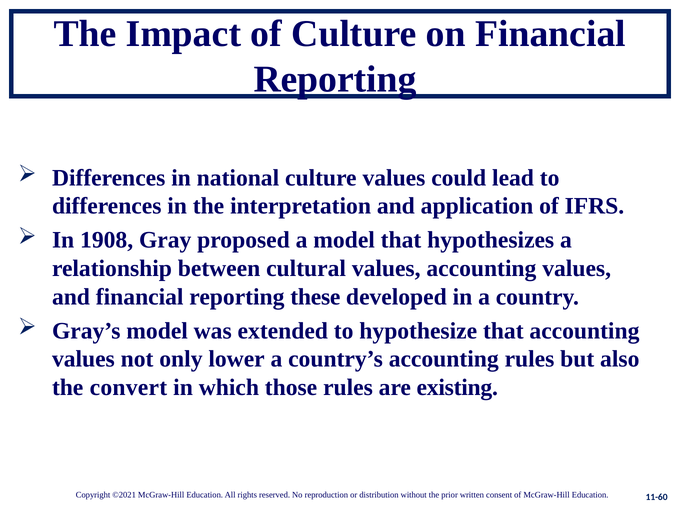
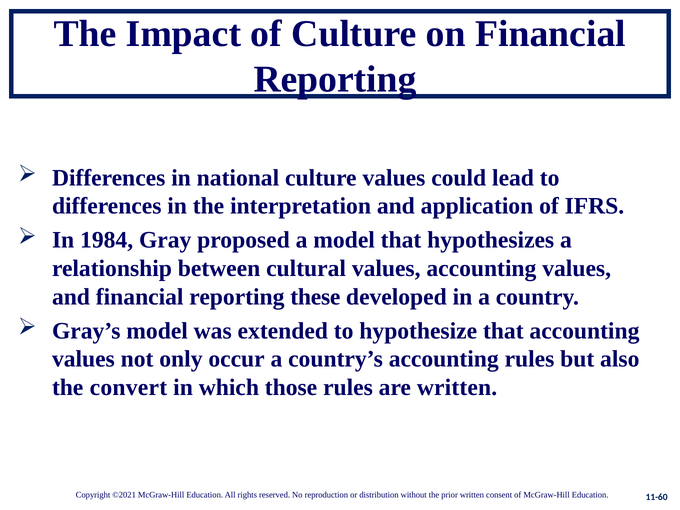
1908: 1908 -> 1984 (107, 240)
lower: lower -> occur (237, 359)
are existing: existing -> written (457, 387)
